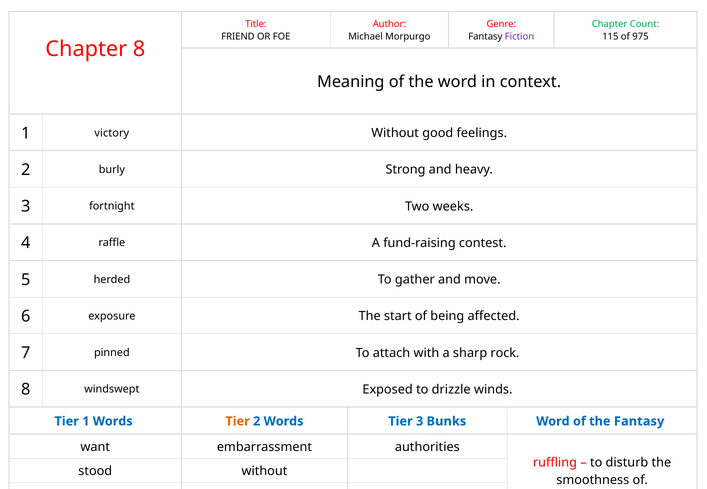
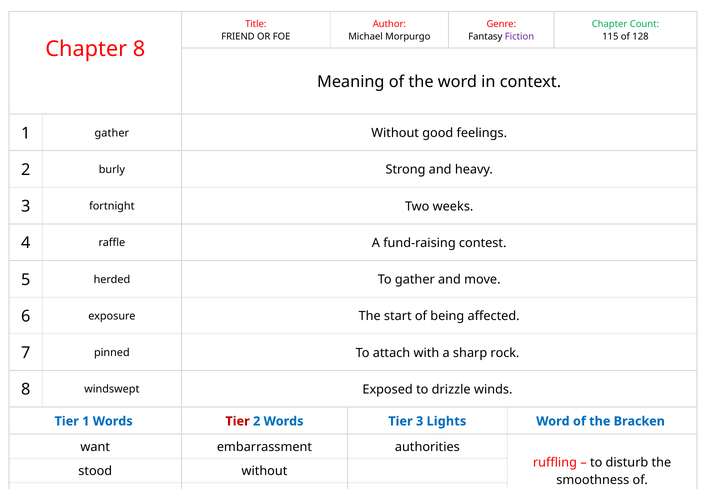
975: 975 -> 128 (640, 37)
1 victory: victory -> gather (112, 133)
Tier colour: orange -> red (238, 422)
Bunks: Bunks -> Lights (446, 422)
the Fantasy: Fantasy -> Bracken (639, 422)
